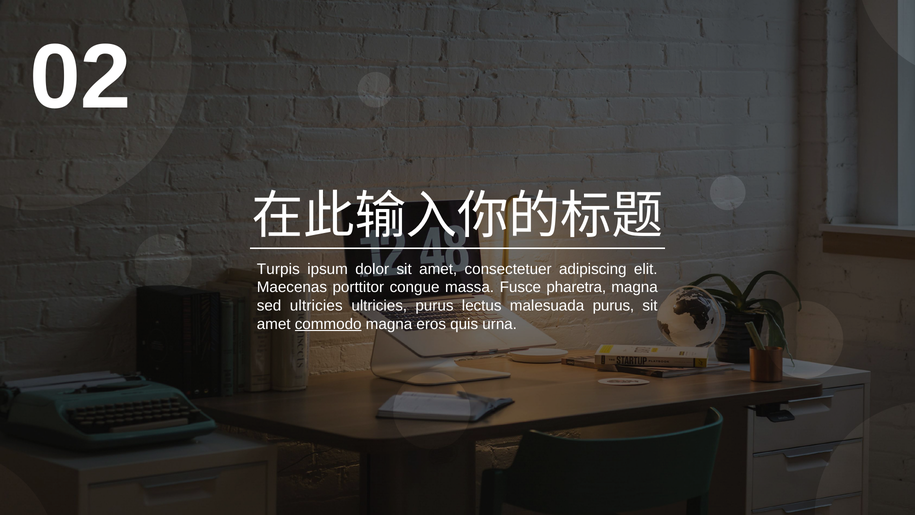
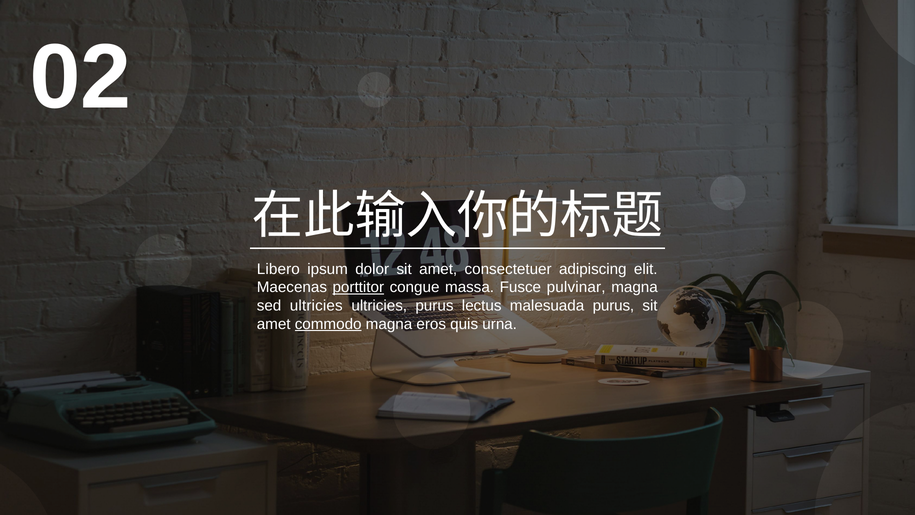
Turpis: Turpis -> Libero (278, 269)
porttitor underline: none -> present (358, 287)
pharetra: pharetra -> pulvinar (576, 287)
